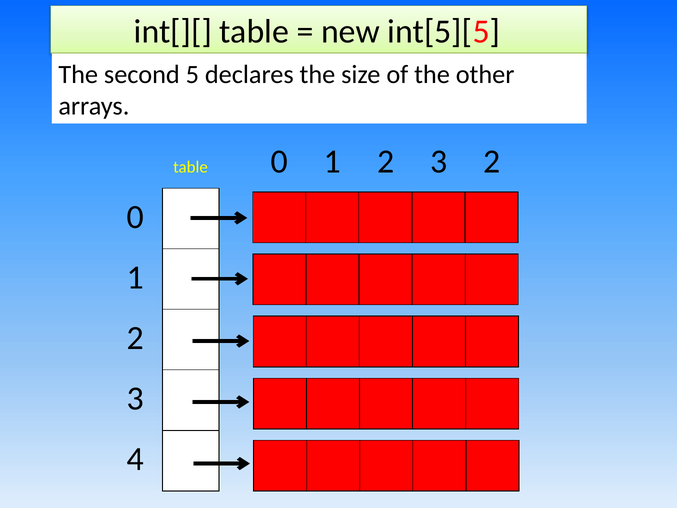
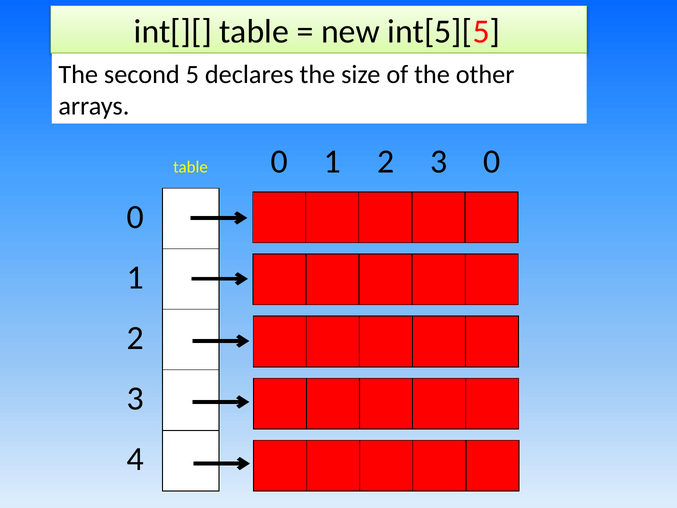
3 2: 2 -> 0 (492, 161)
